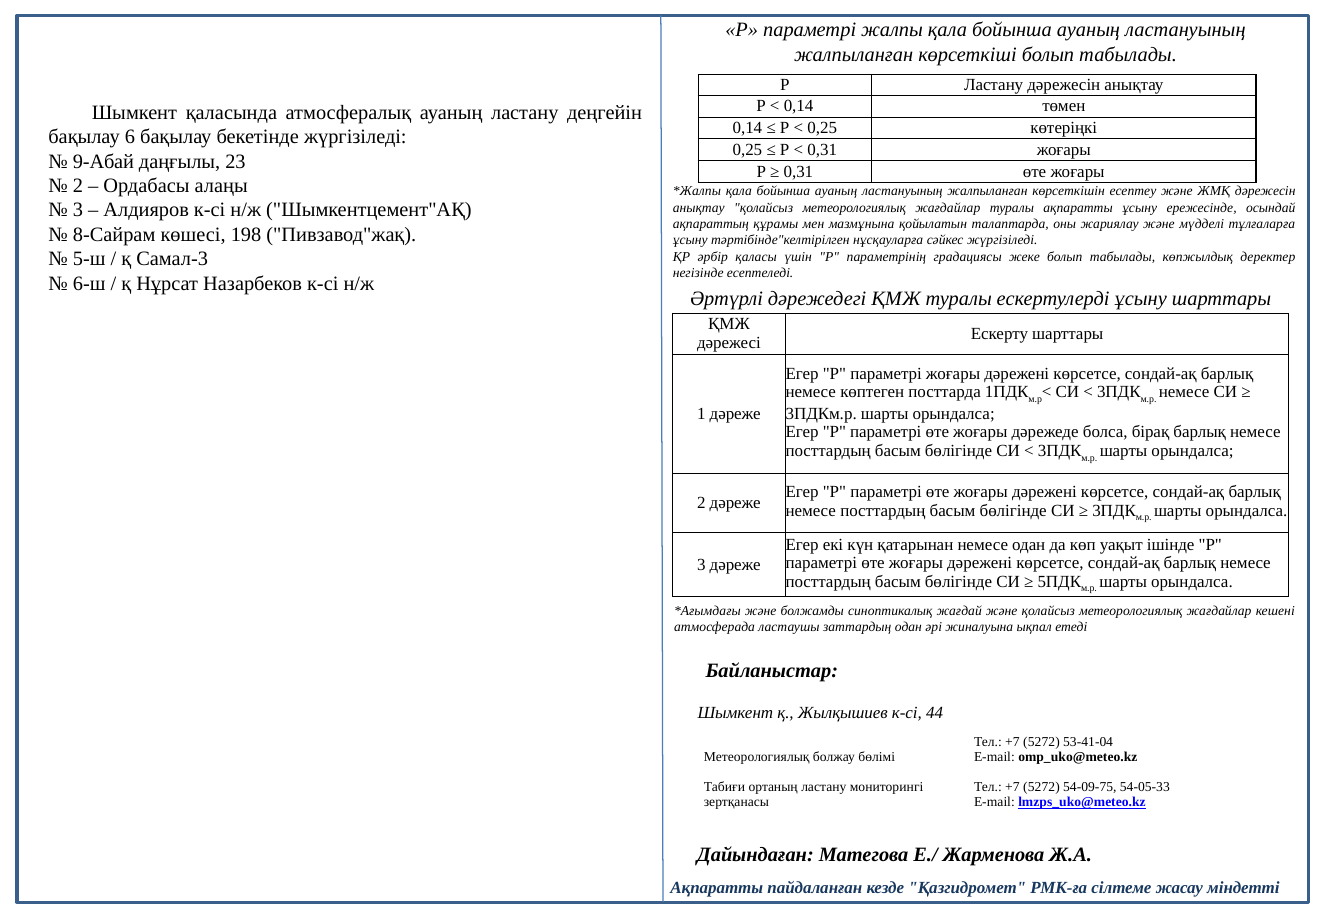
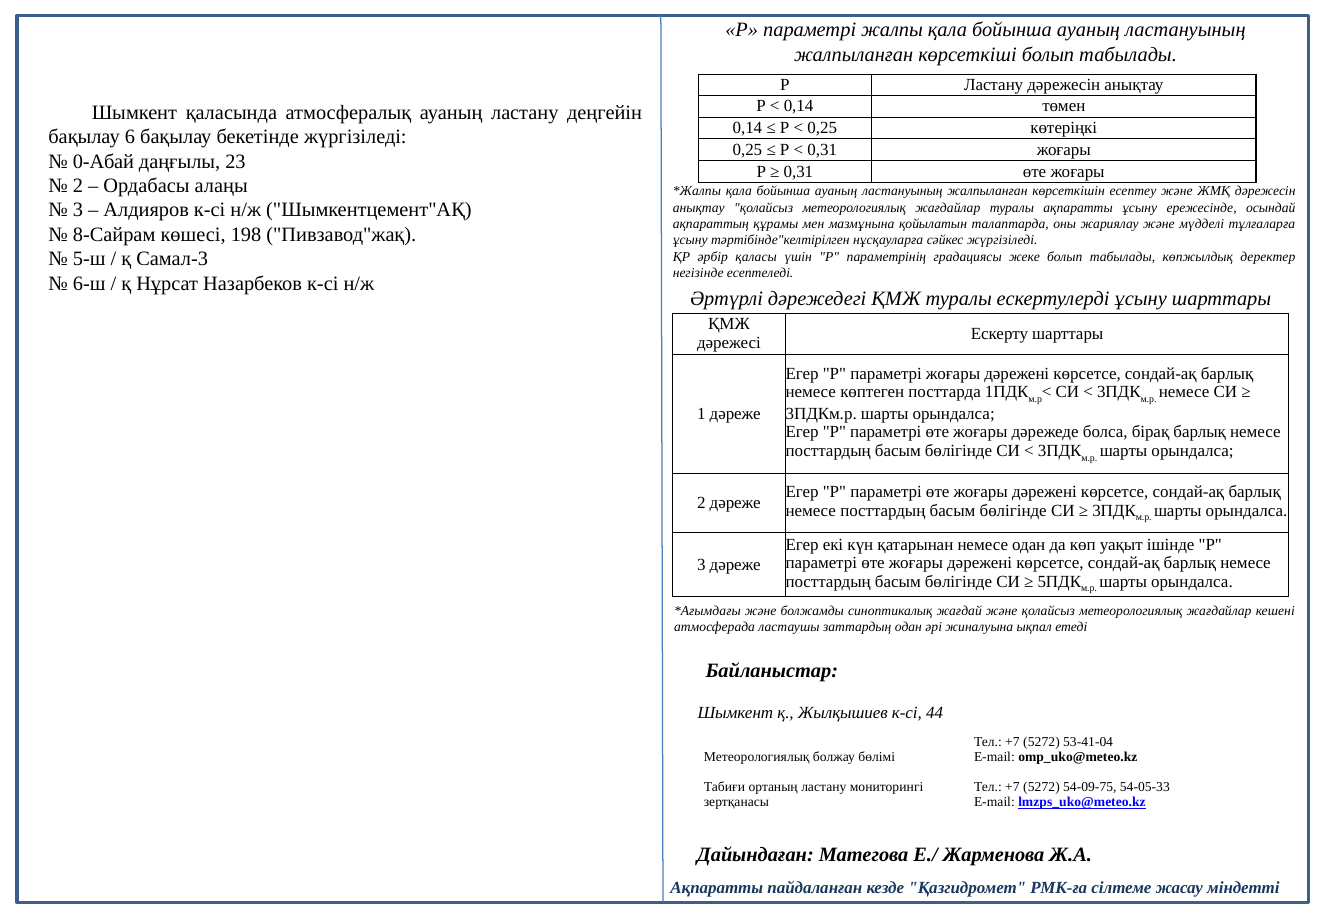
9-Абай: 9-Абай -> 0-Абай (103, 161)
